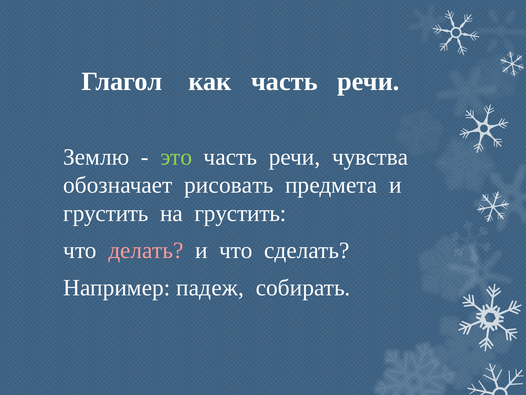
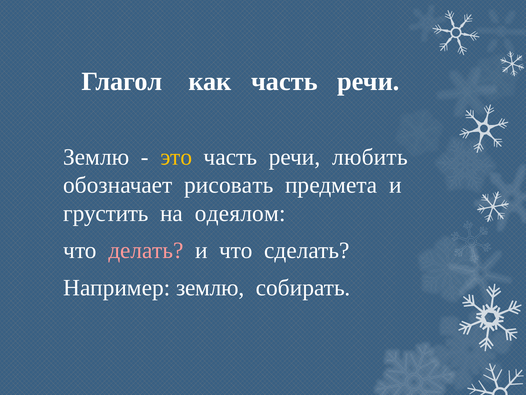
это colour: light green -> yellow (176, 157)
чувства: чувства -> любить (370, 157)
на грустить: грустить -> одеялом (240, 213)
Например падеж: падеж -> землю (210, 287)
